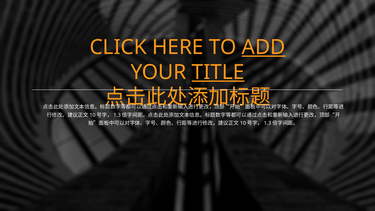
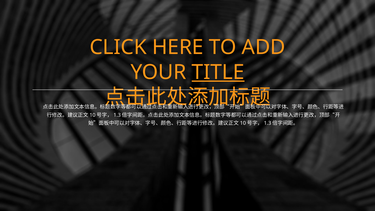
ADD underline: present -> none (264, 47)
